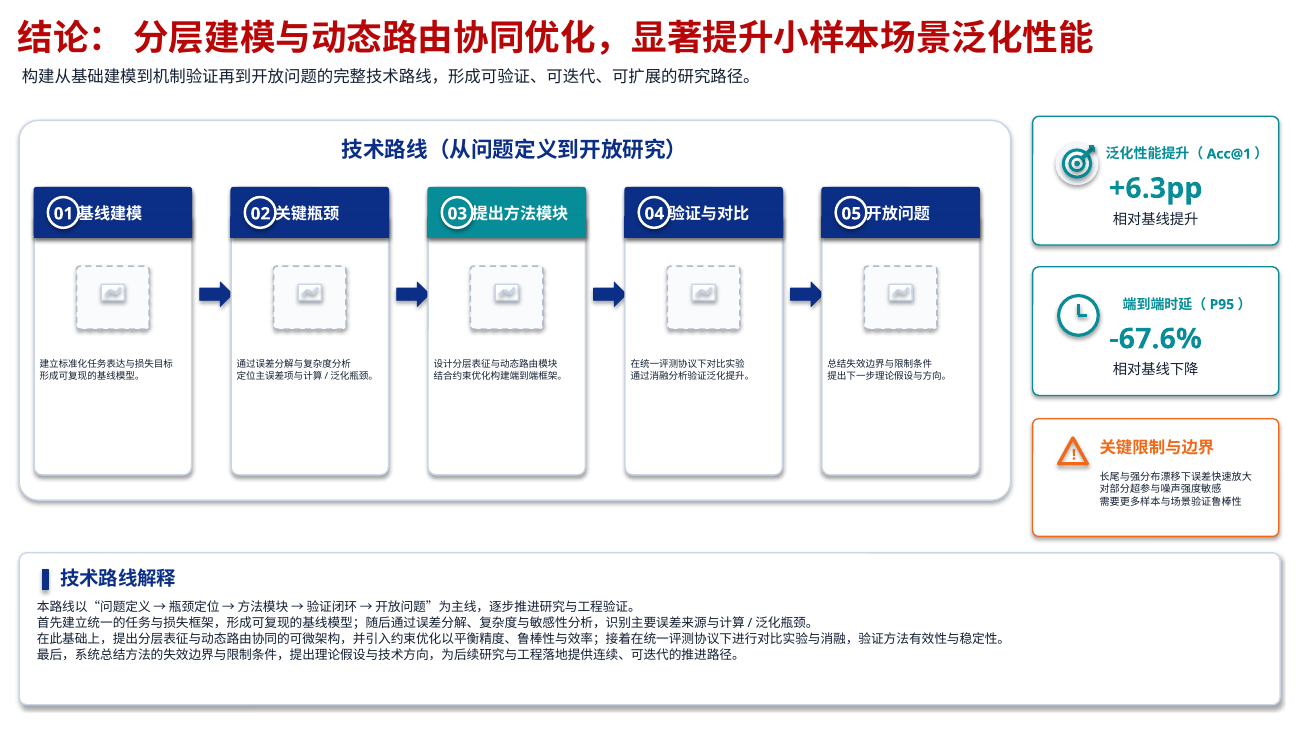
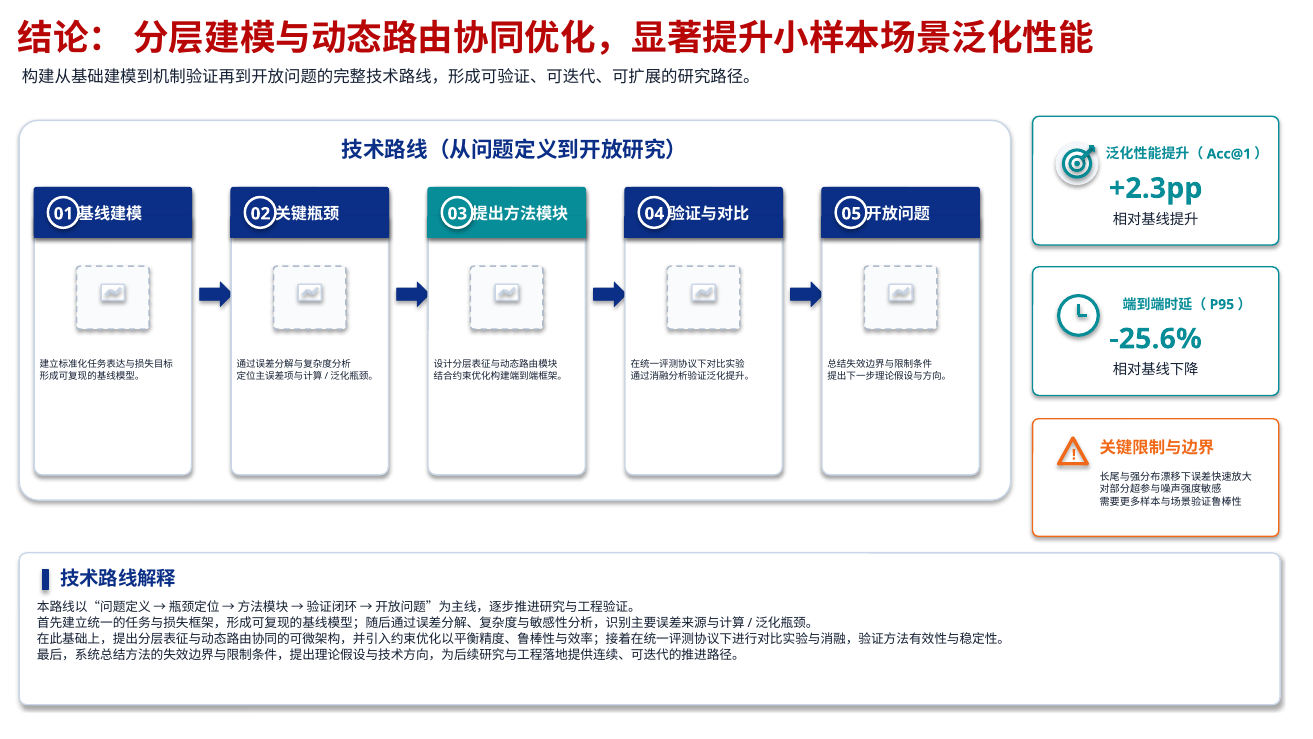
+6.3pp: +6.3pp -> +2.3pp (1156, 188)
-67.6%: -67.6% -> -25.6% (1156, 339)
